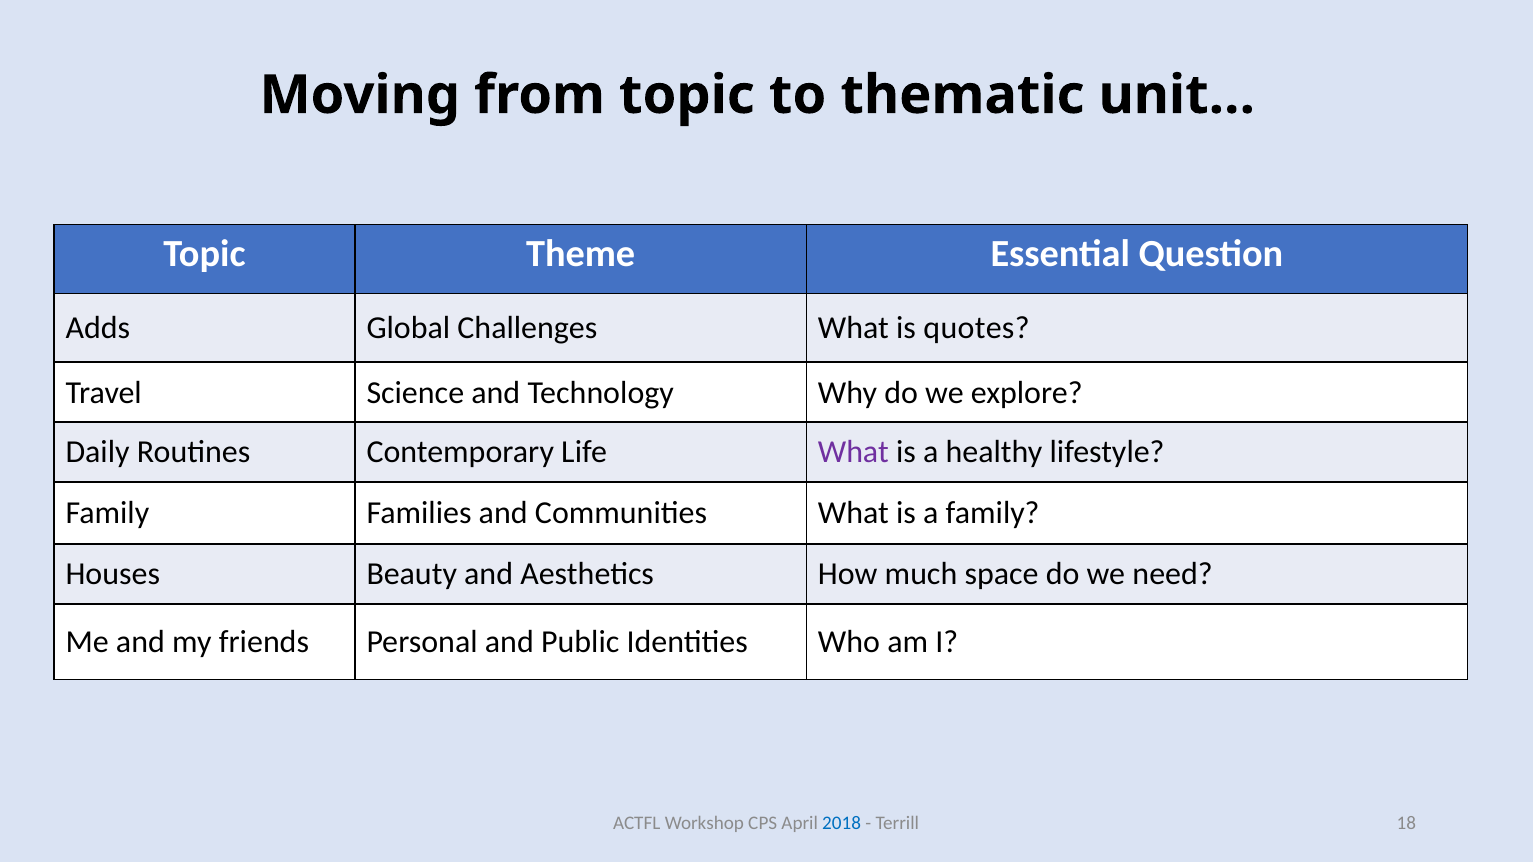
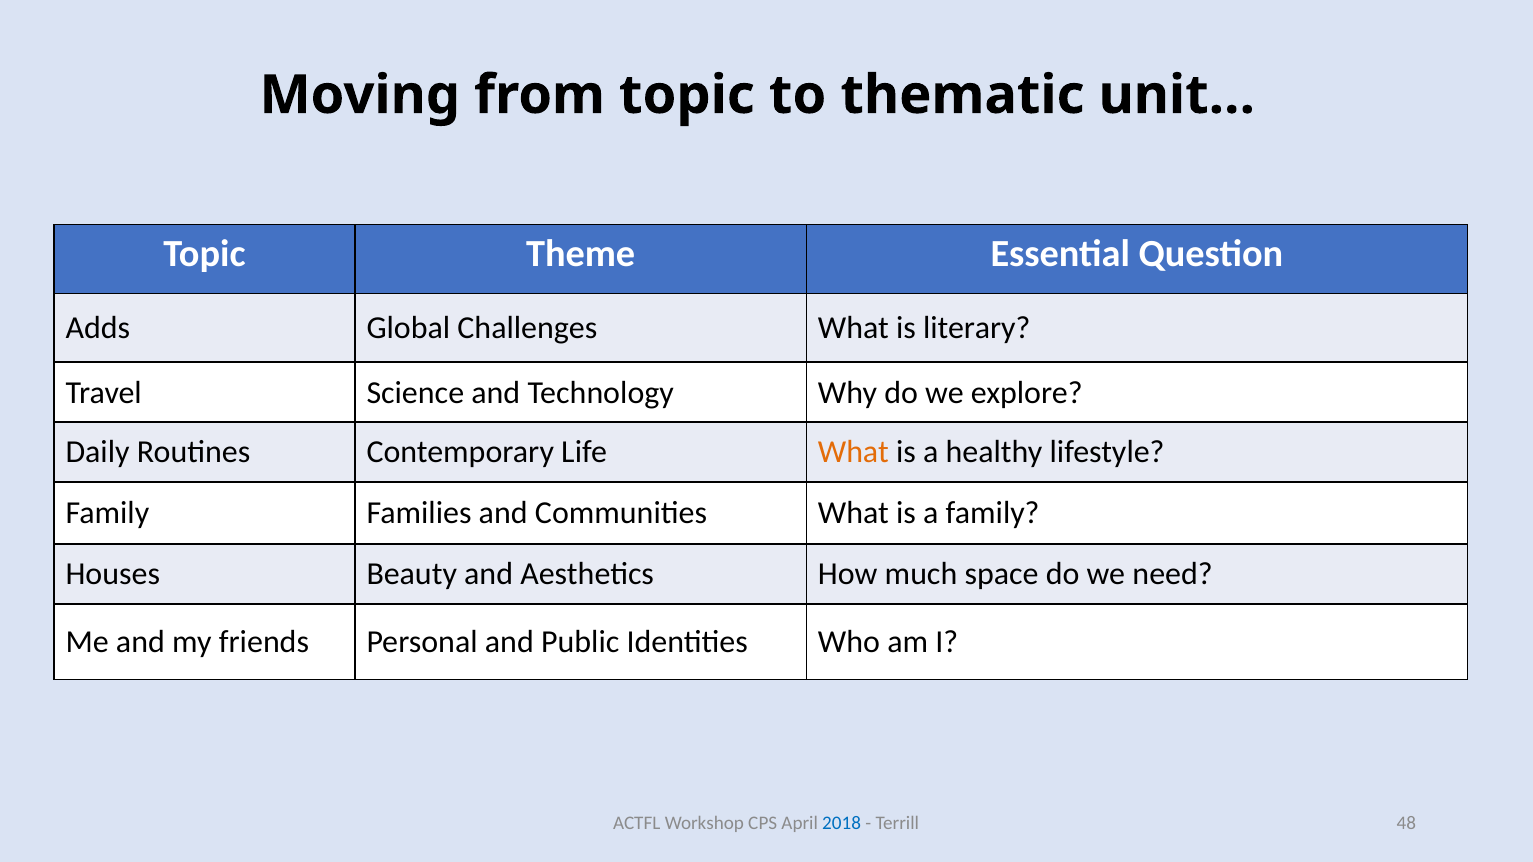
quotes: quotes -> literary (977, 328)
What colour: purple -> orange (853, 453)
18: 18 -> 48 (1406, 823)
